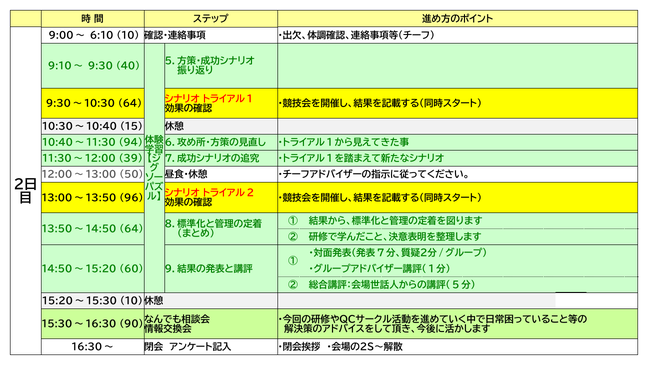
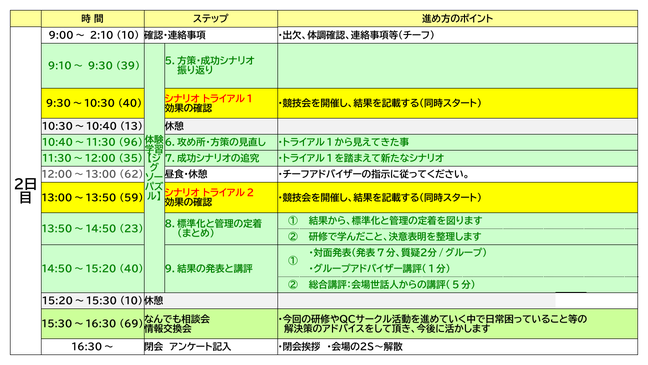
6:10: 6:10 -> 2:10 (102, 36)
40: 40 -> 39 (128, 66)
9:30～10:30 64: 64 -> 40 (130, 104)
15: 15 -> 13 (131, 127)
94: 94 -> 96 (131, 143)
39: 39 -> 35 (131, 159)
50: 50 -> 62 (131, 175)
96: 96 -> 59 (131, 198)
13:50～14:50 64: 64 -> 23 (131, 229)
14:50～15:20 60: 60 -> 40 (131, 269)
90: 90 -> 69 (131, 324)
